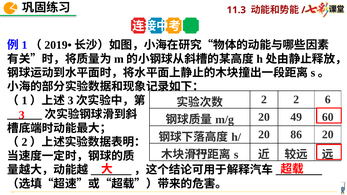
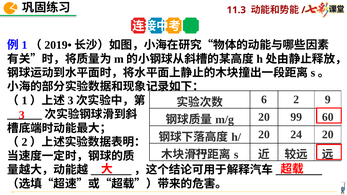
2: 2 -> 6 (264, 100)
6: 6 -> 9 (328, 100)
49: 49 -> 99 (296, 117)
86: 86 -> 24 (296, 135)
